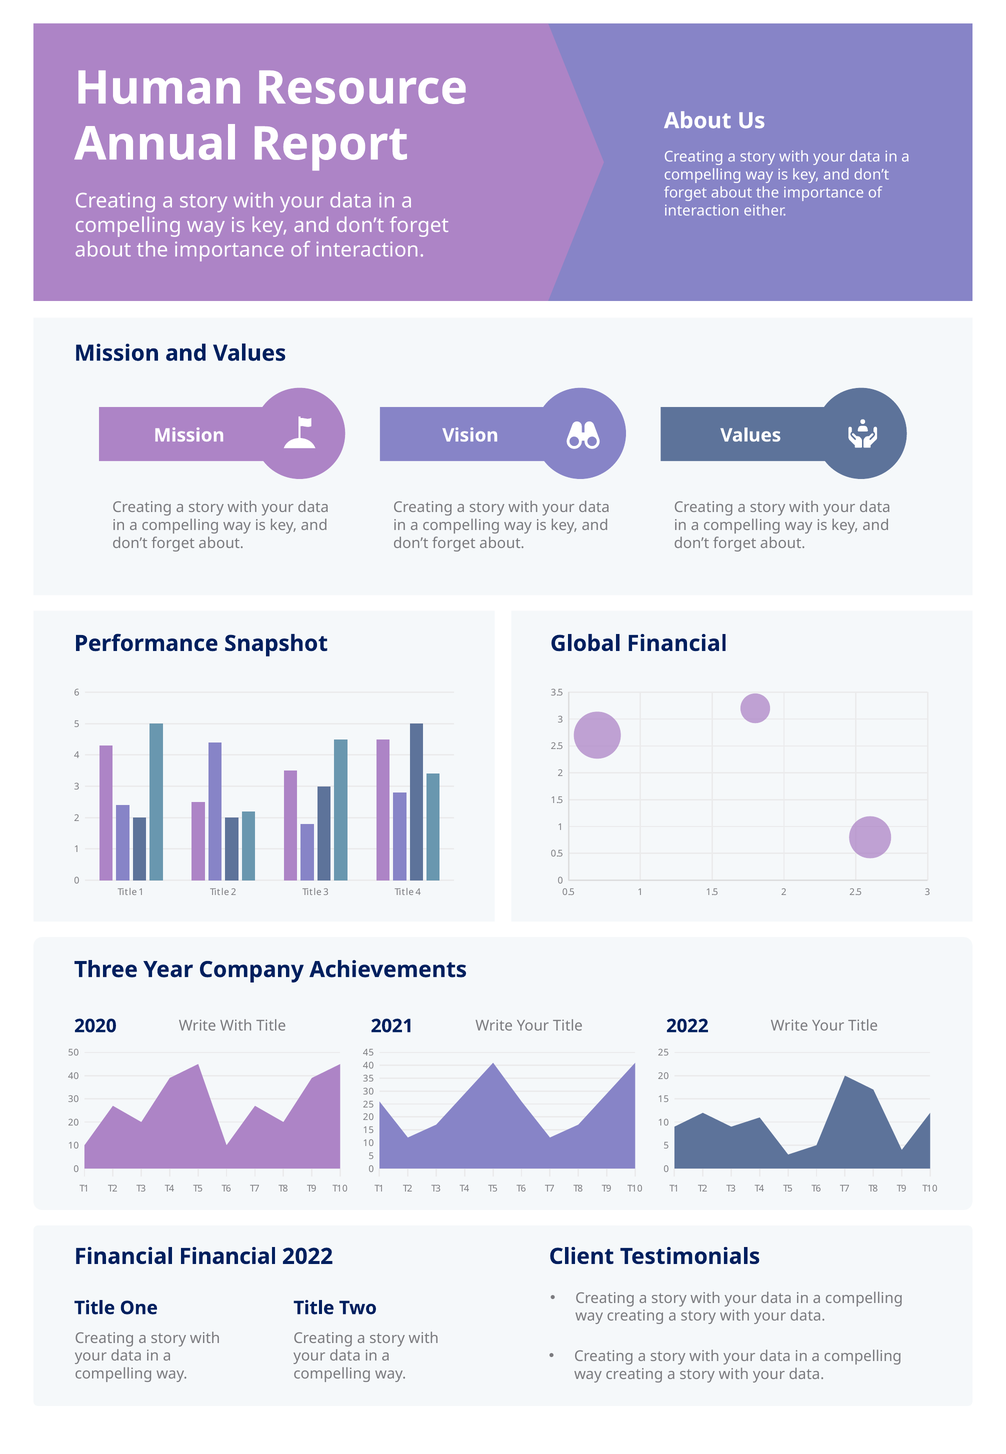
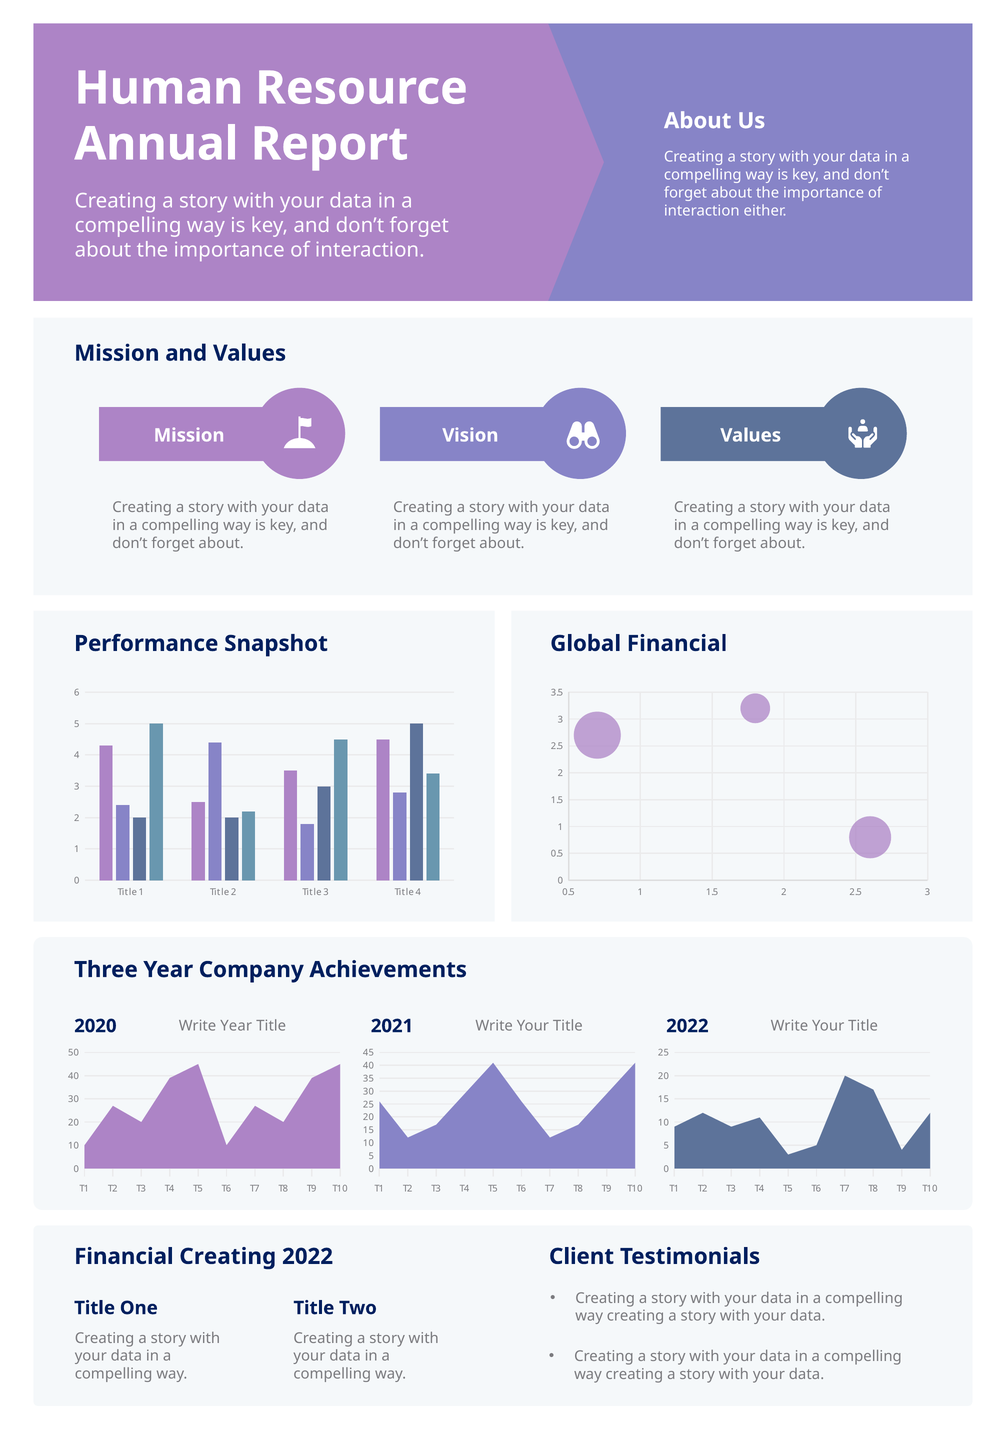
Write With: With -> Year (236, 1025)
Financial Financial: Financial -> Creating (228, 1256)
